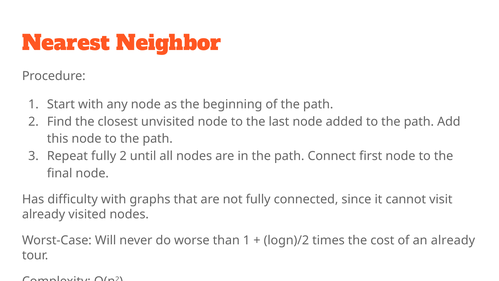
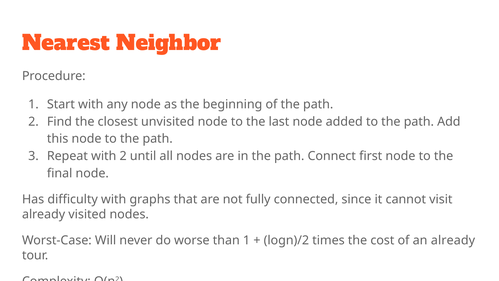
Repeat fully: fully -> with (104, 156)
